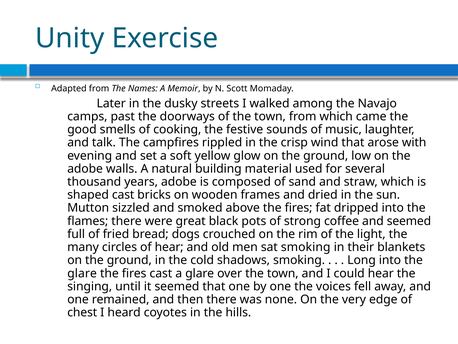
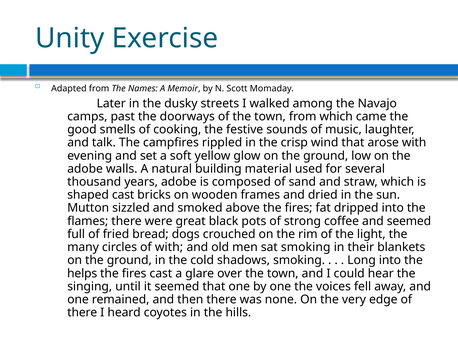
of hear: hear -> with (169, 247)
glare: glare -> helps (82, 273)
chest: chest -> there (82, 312)
